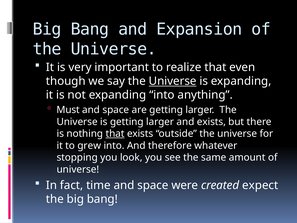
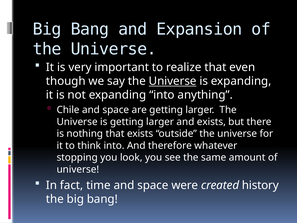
Must: Must -> Chile (68, 110)
that underline: present -> none (115, 134)
grew: grew -> think (89, 145)
expect: expect -> history (260, 185)
